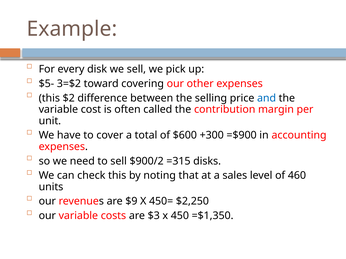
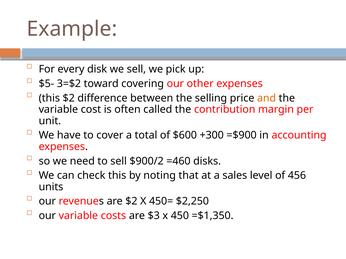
and colour: blue -> orange (267, 98)
=315: =315 -> =460 (178, 161)
460: 460 -> 456 (297, 176)
are $9: $9 -> $2 (131, 202)
